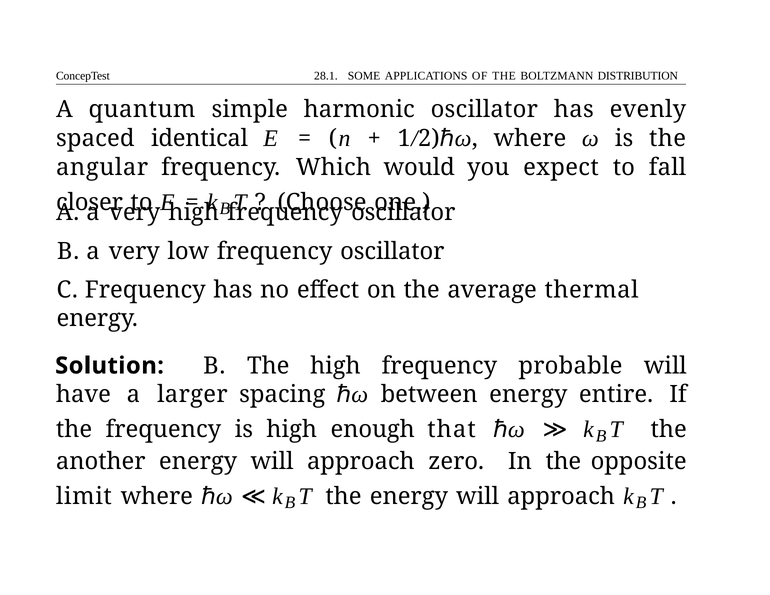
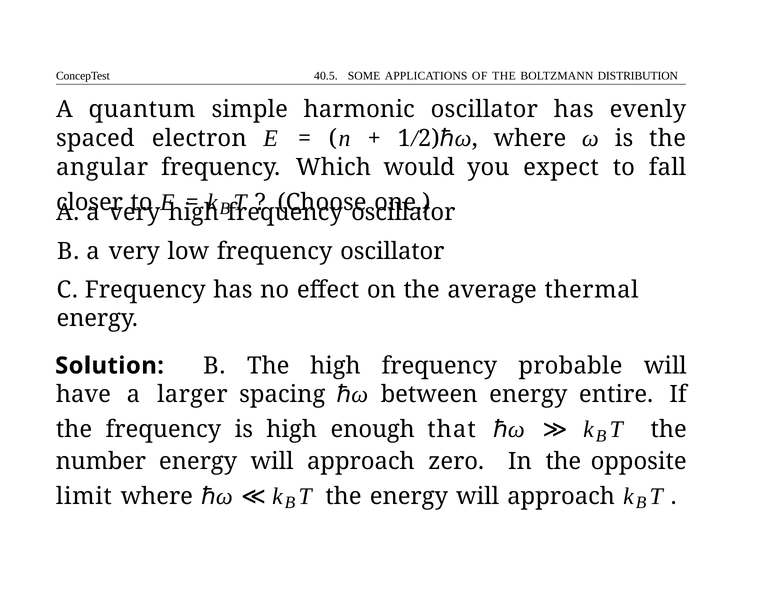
28.1: 28.1 -> 40.5 (326, 76)
identical: identical -> electron (199, 138)
another: another -> number (101, 461)
